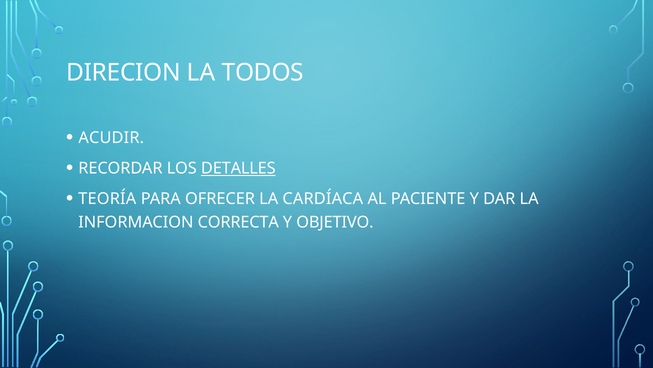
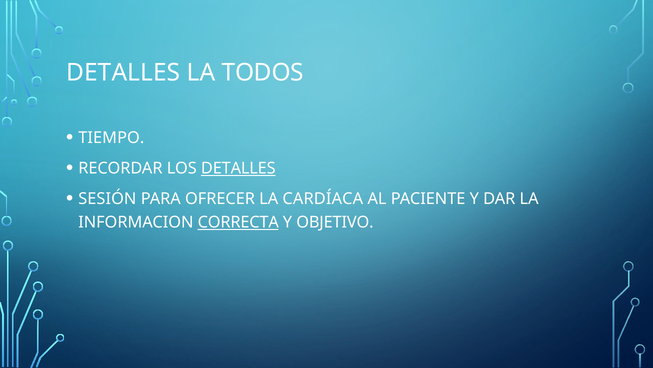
DIRECION: DIRECION -> DETALLES (123, 73)
ACUDIR: ACUDIR -> TIEMPO (111, 138)
TEORÍA: TEORÍA -> SESIÓN (107, 198)
CORRECTA underline: none -> present (238, 222)
